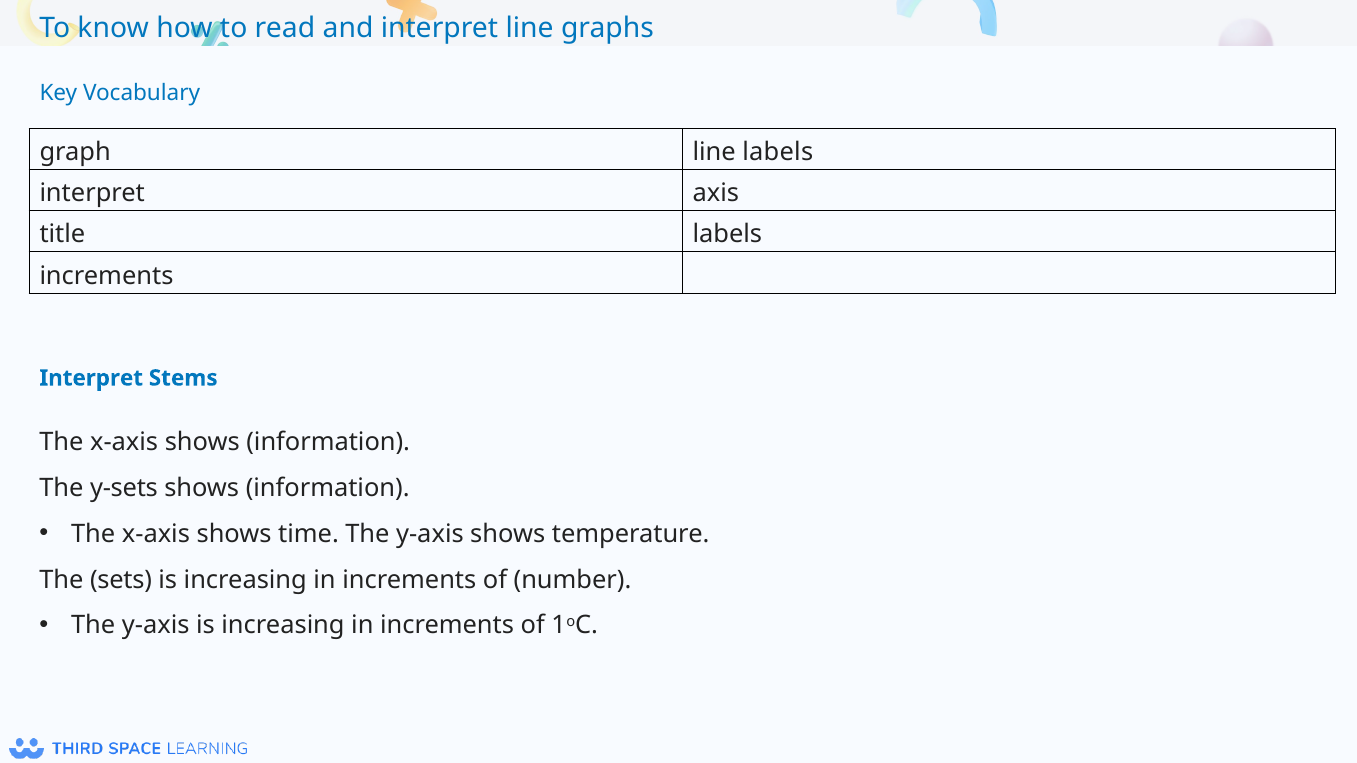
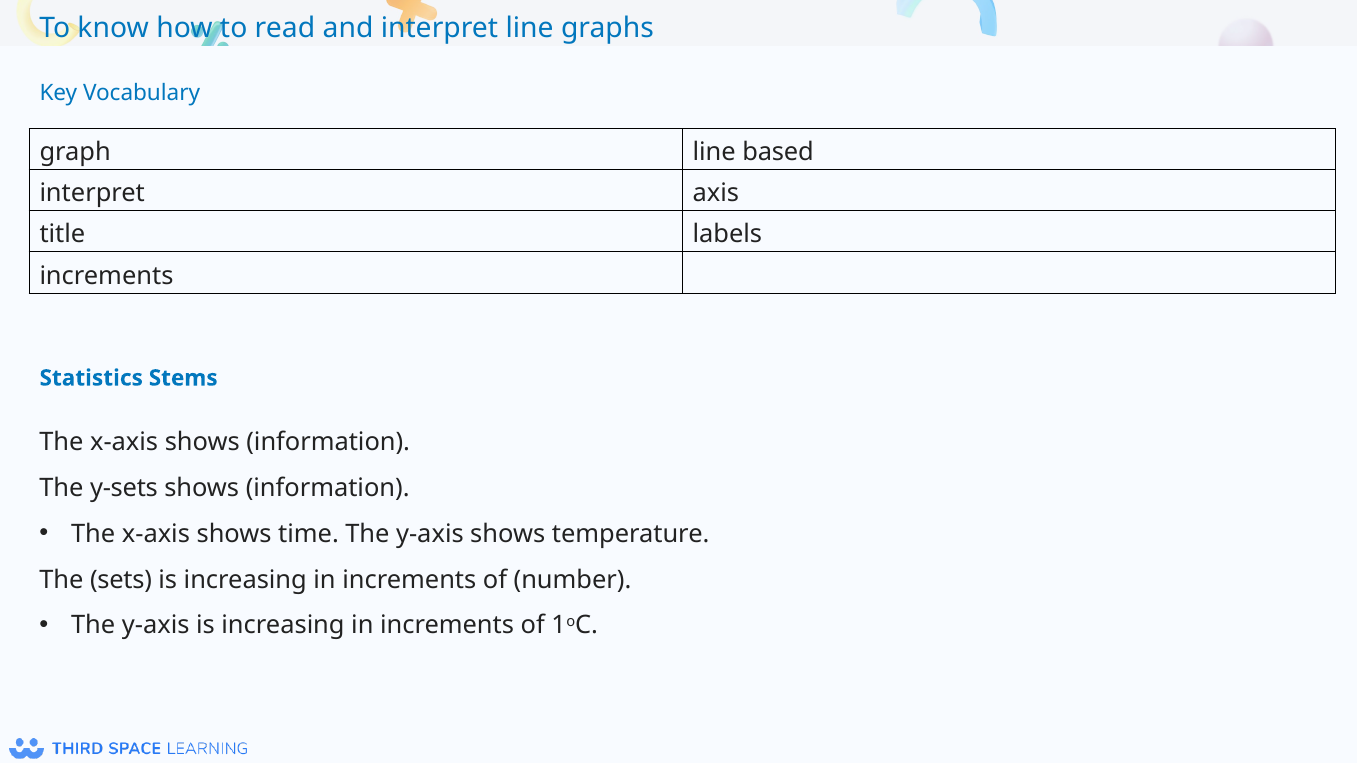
line labels: labels -> based (778, 152)
Interpret: Interpret -> Statistics (91, 378)
